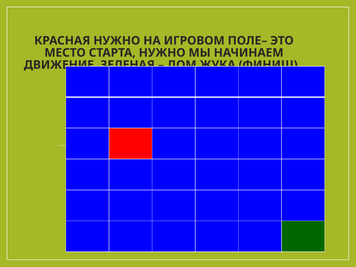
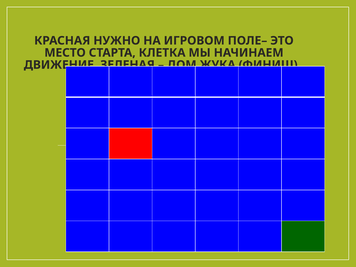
СТАРТА НУЖНО: НУЖНО -> КЛЕТКА (162, 53)
